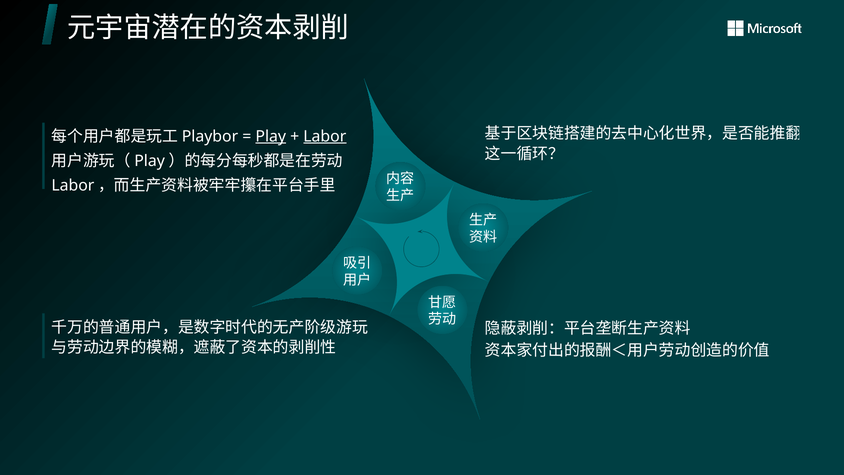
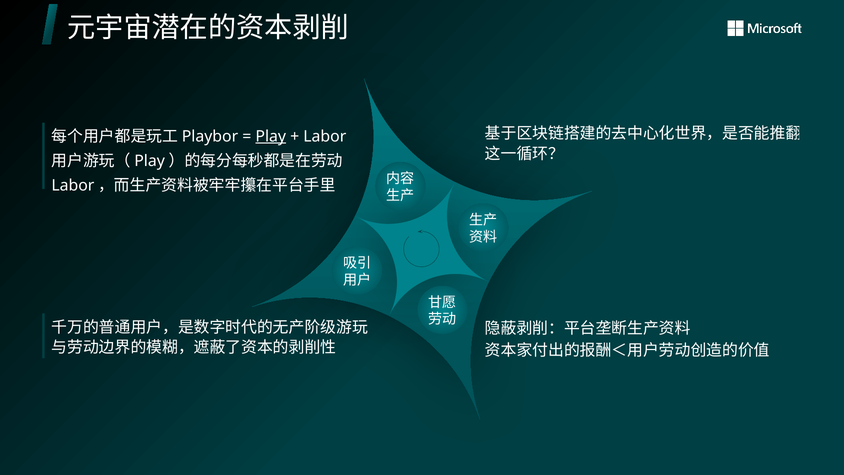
Labor underline: present -> none (325, 136)
